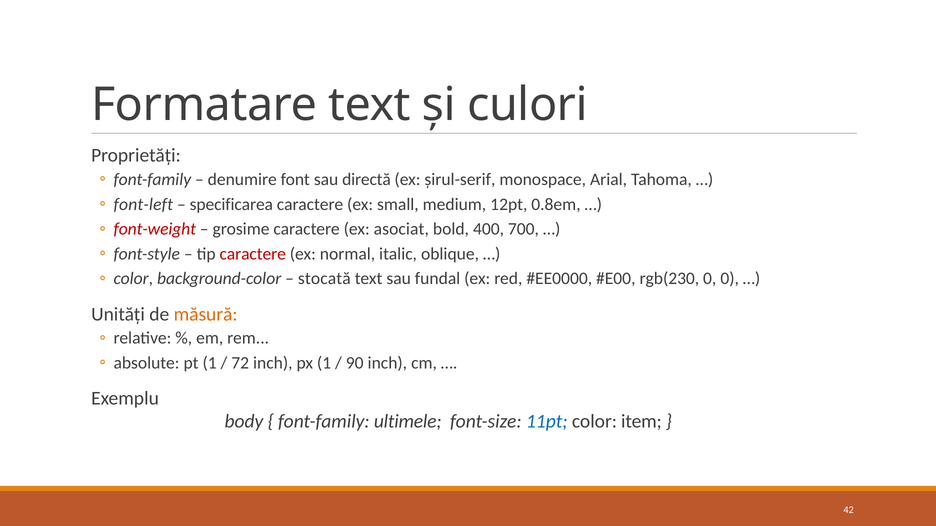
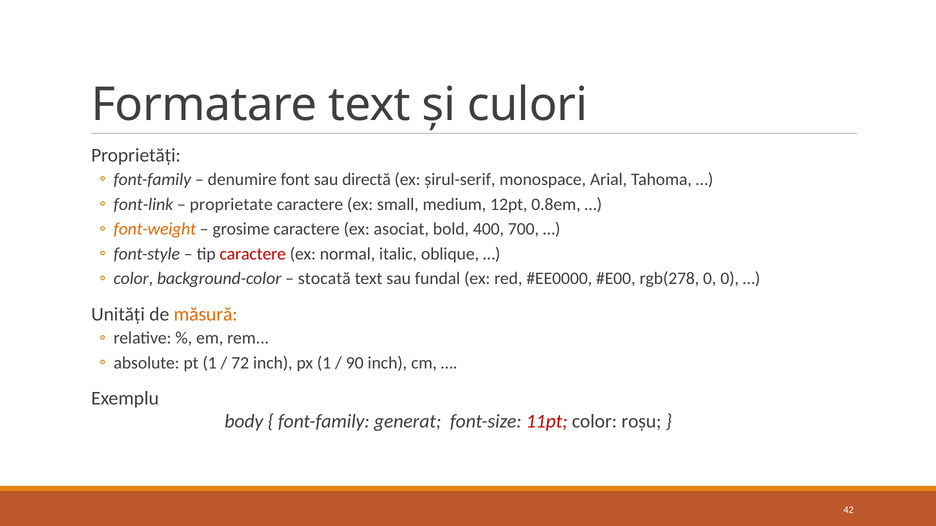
font-left: font-left -> font-link (143, 204)
specificarea: specificarea -> proprietate (231, 204)
font-weight colour: red -> orange (155, 229)
rgb(230: rgb(230 -> rgb(278 (669, 279)
ultimele: ultimele -> generat (408, 422)
11pt colour: blue -> red (547, 422)
item: item -> roșu (641, 422)
